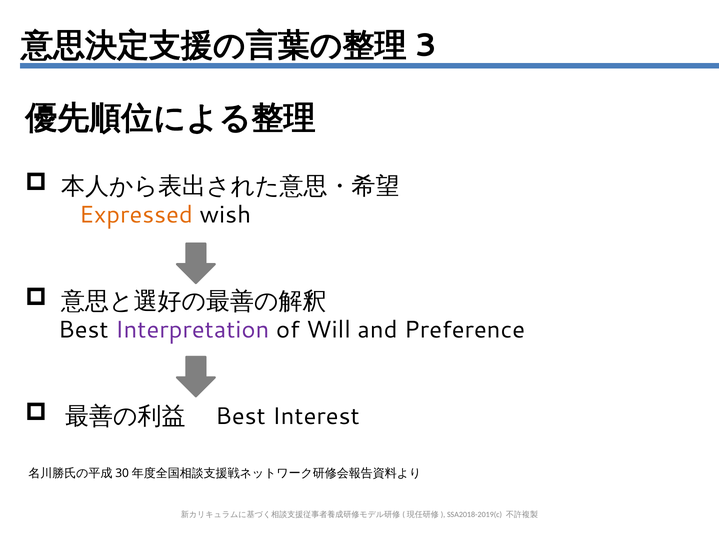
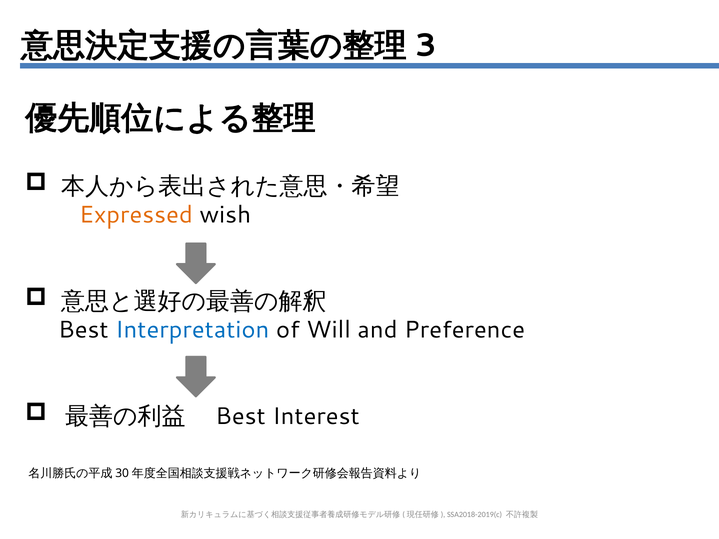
Interpretation colour: purple -> blue (192, 330)
